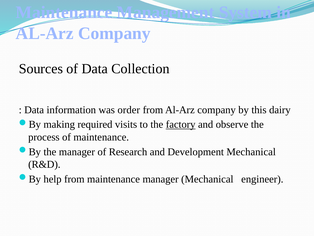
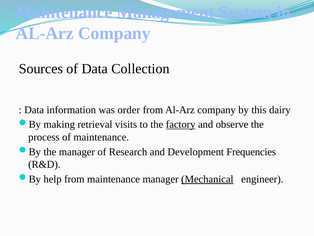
required: required -> retrieval (95, 124)
Development Mechanical: Mechanical -> Frequencies (251, 151)
Mechanical underline: none -> present (207, 179)
